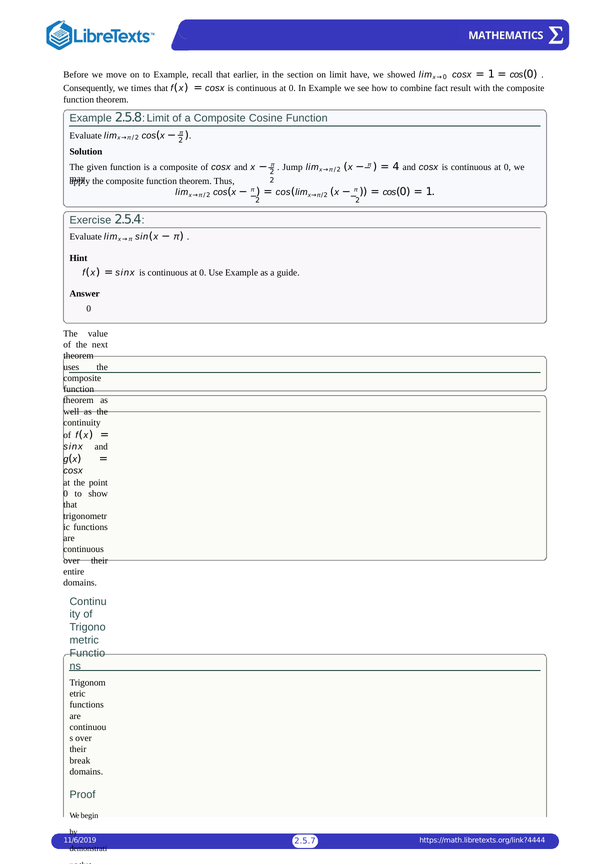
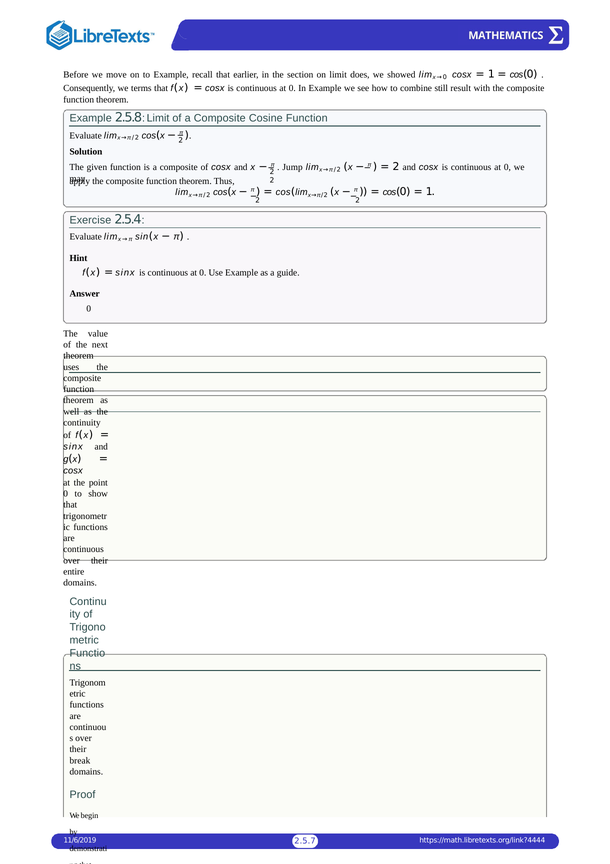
have: have -> does (360, 75)
we times: times -> terms (141, 88)
fact: fact -> still (441, 88)
4: 4 -> 2 (396, 167)
